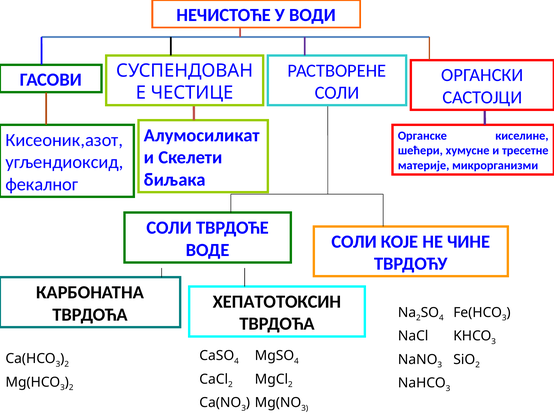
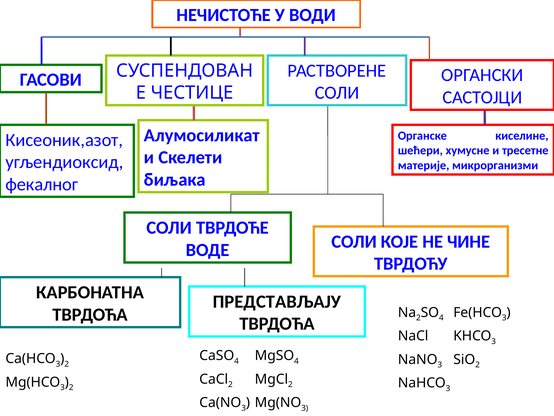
ХЕПАТОТОКСИН: ХЕПАТОТОКСИН -> ПРЕДСТАВЉАЈУ (277, 301)
